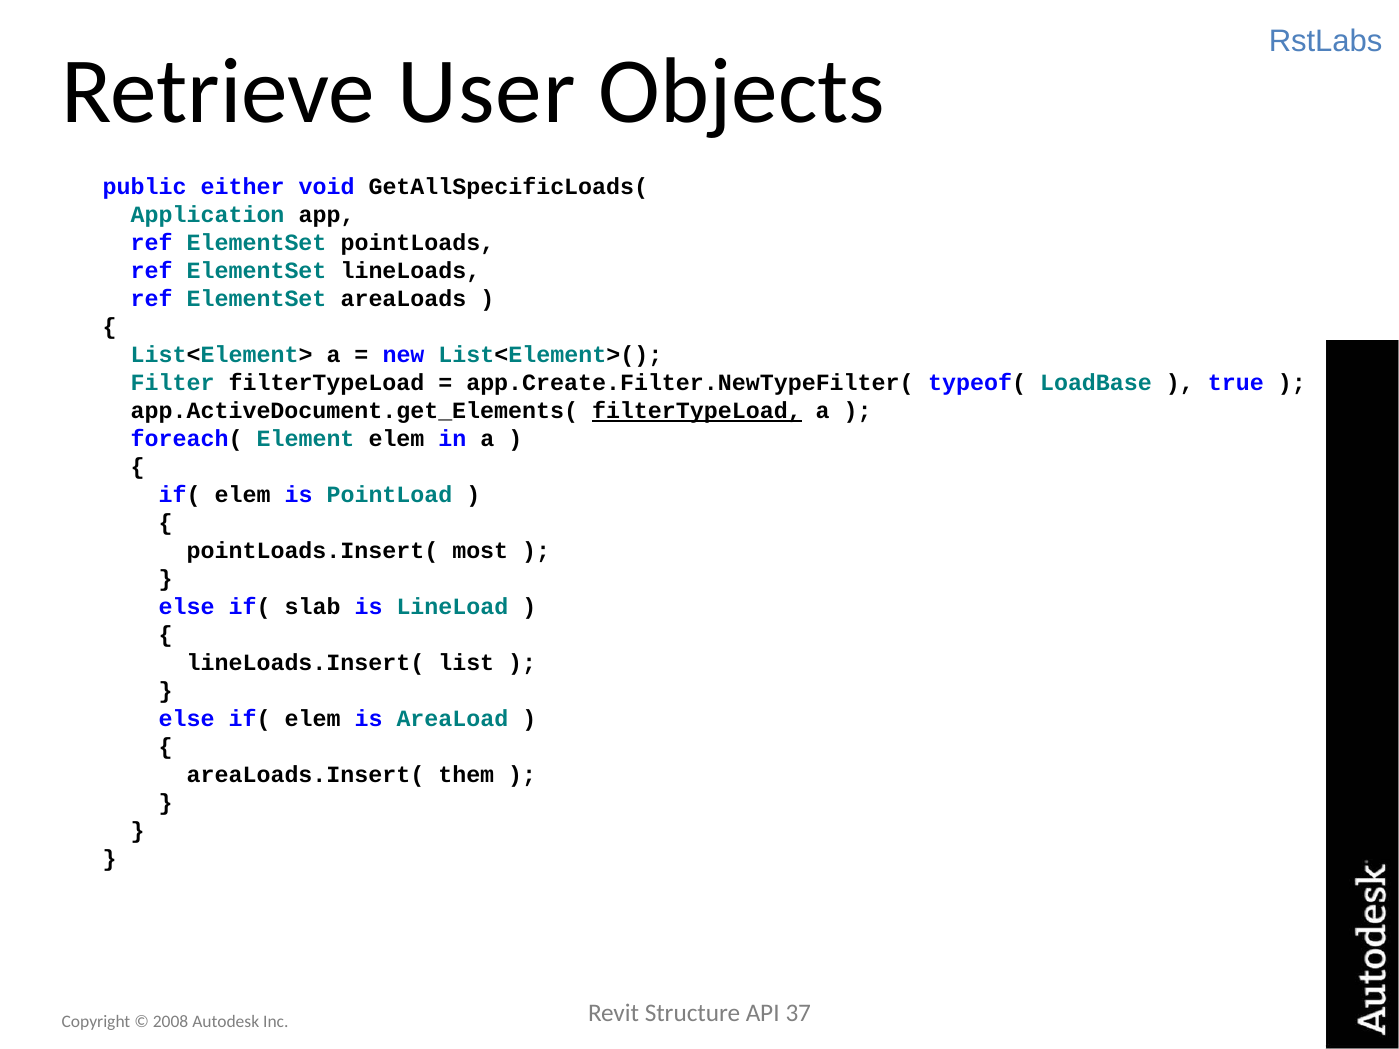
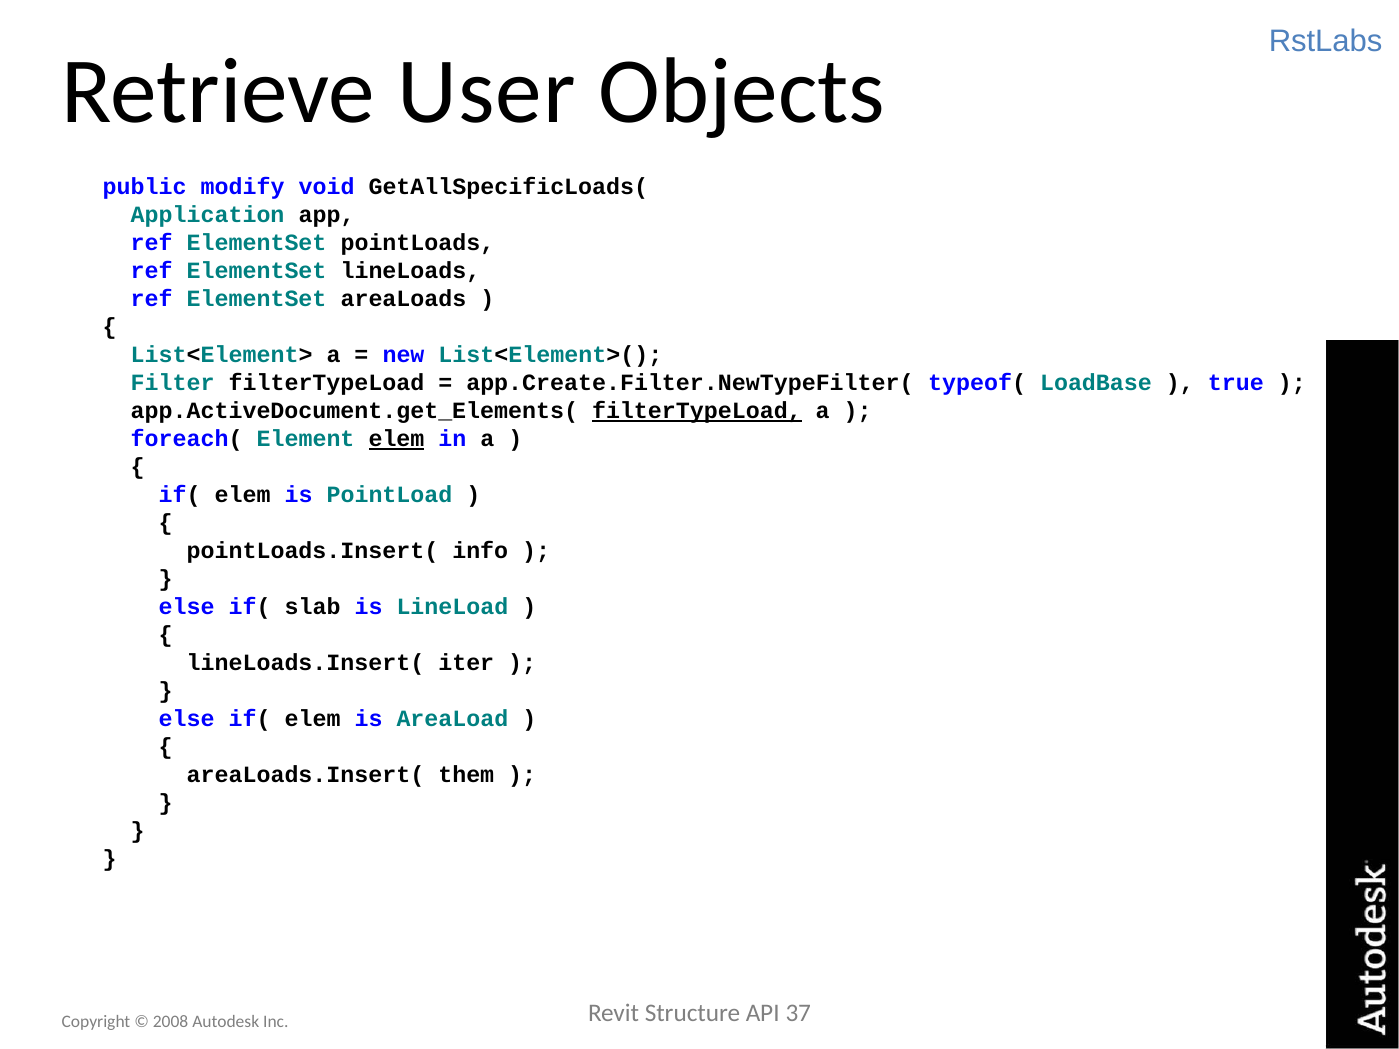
either: either -> modify (243, 187)
elem underline: none -> present (396, 439)
most: most -> info (480, 551)
list: list -> iter (466, 663)
